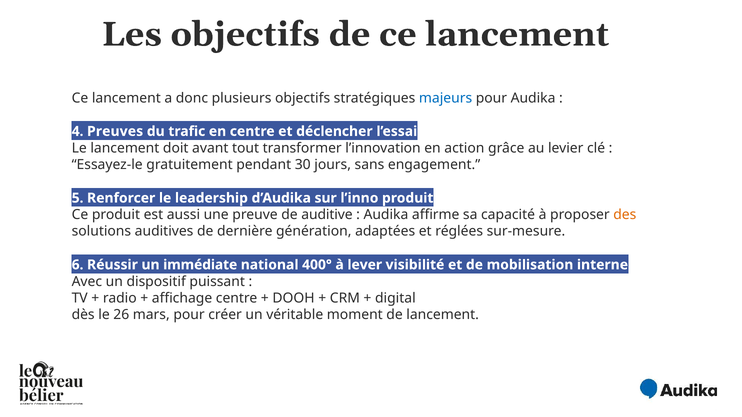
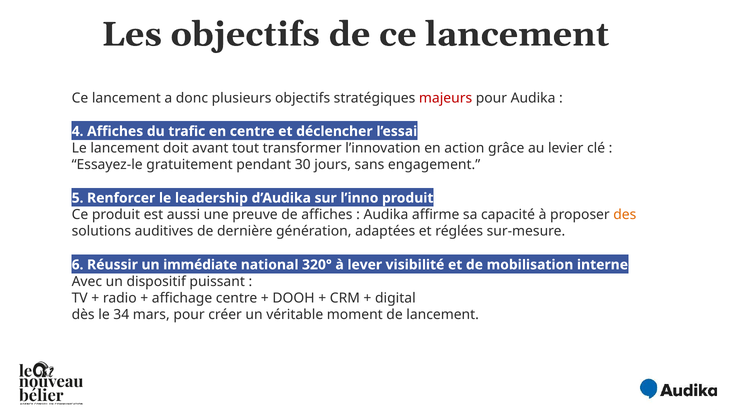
majeurs colour: blue -> red (446, 98)
4 Preuves: Preuves -> Affiches (115, 131)
de auditive: auditive -> affiches (327, 215)
400°: 400° -> 320° (317, 265)
26: 26 -> 34 (121, 315)
